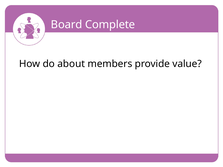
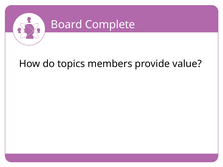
about: about -> topics (71, 64)
